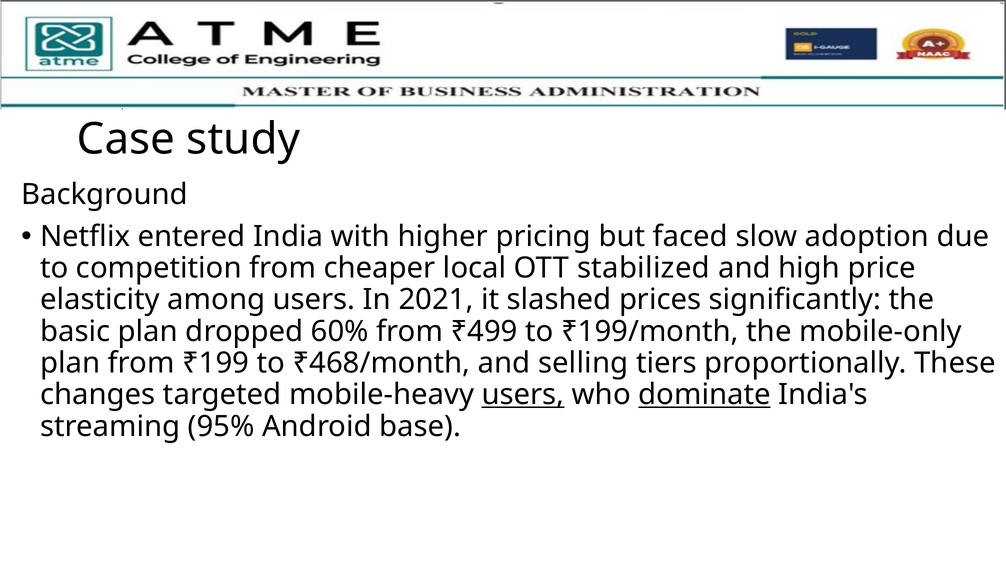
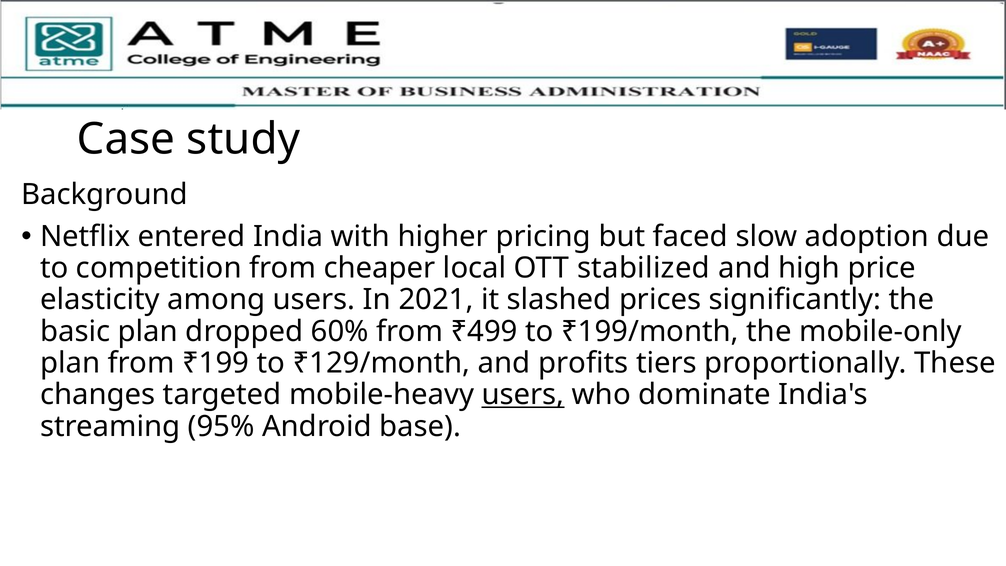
₹468/month: ₹468/month -> ₹129/month (381, 363)
selling: selling -> profits (583, 363)
dominate underline: present -> none (705, 395)
